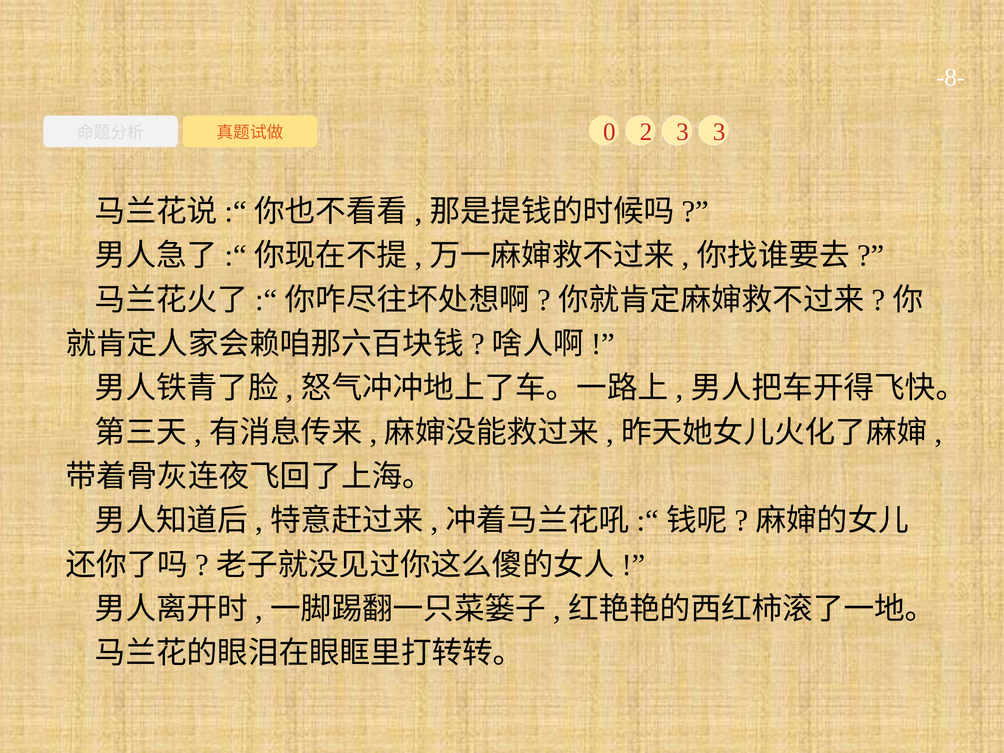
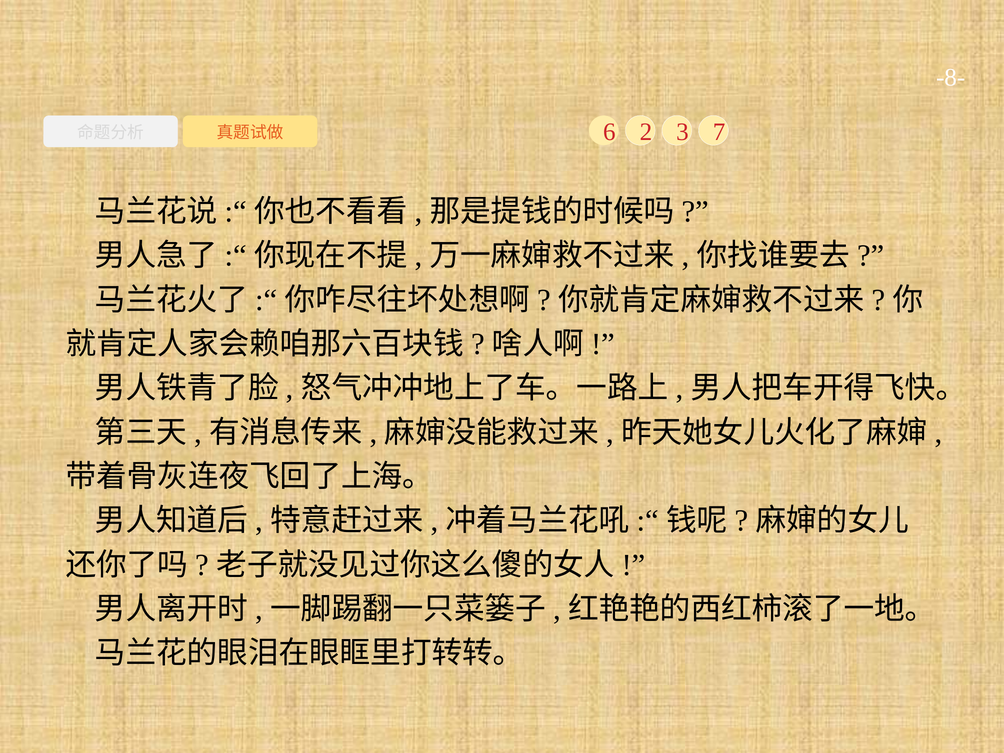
0: 0 -> 6 (609, 132)
3 3: 3 -> 7 (719, 132)
